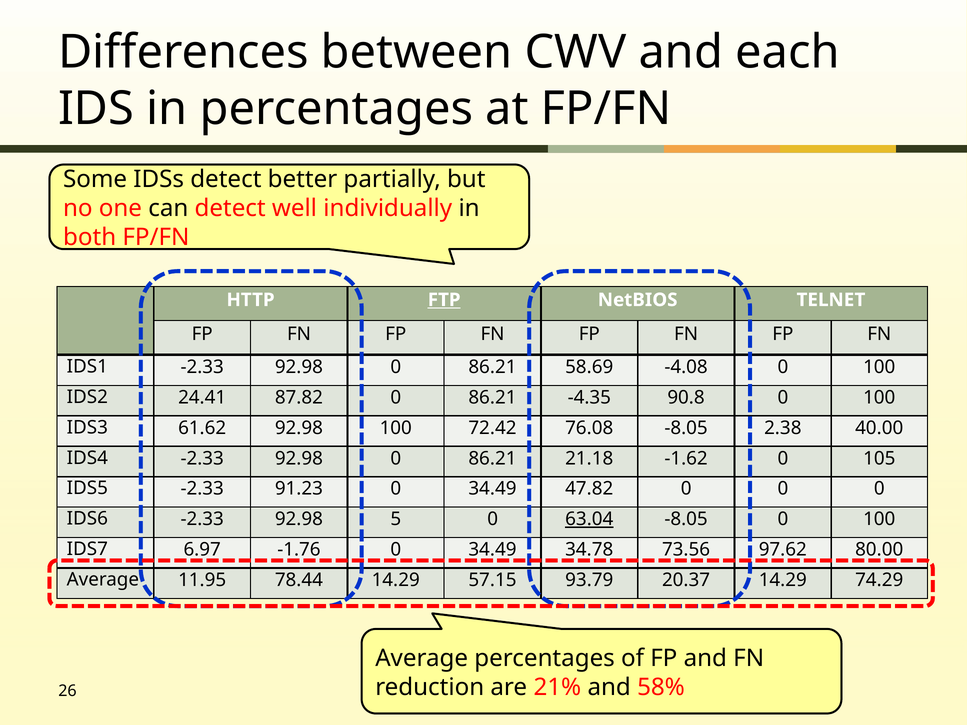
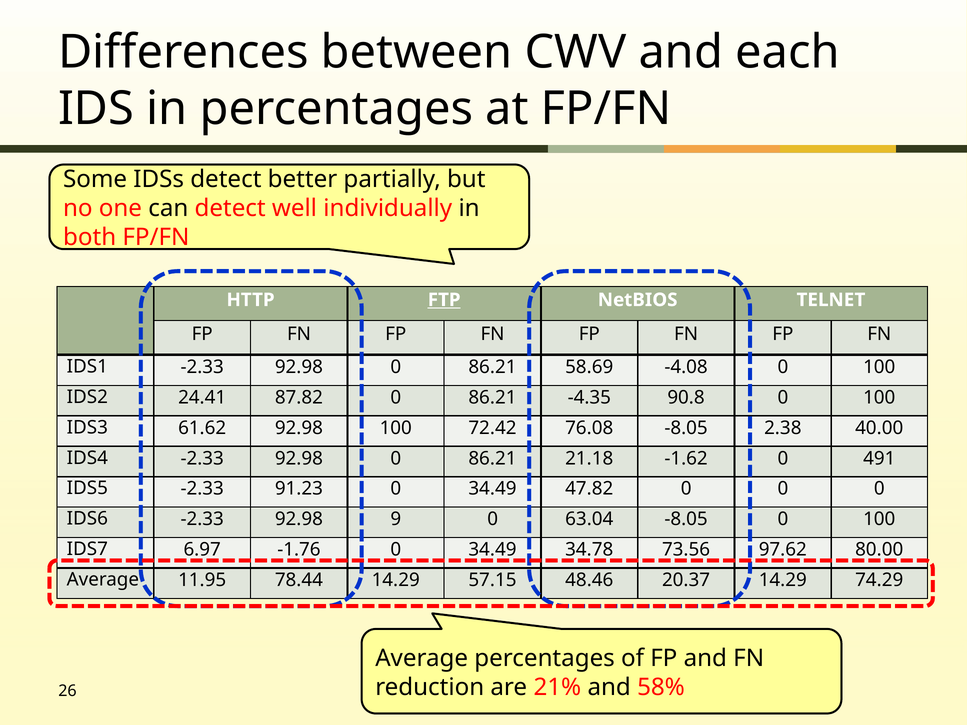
105: 105 -> 491 (879, 458)
5: 5 -> 9 (396, 519)
63.04 underline: present -> none (589, 519)
93.79: 93.79 -> 48.46 (589, 580)
